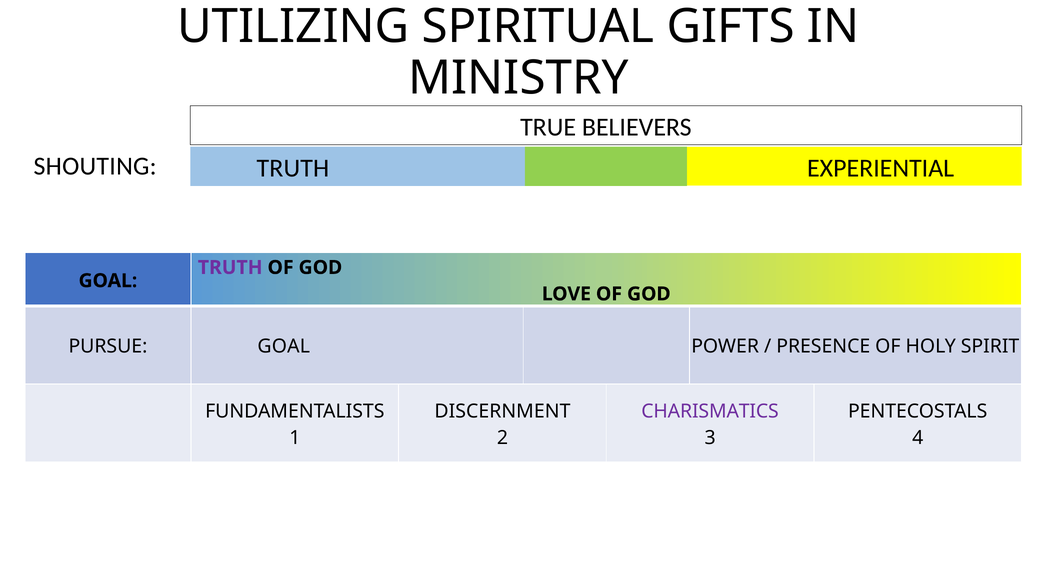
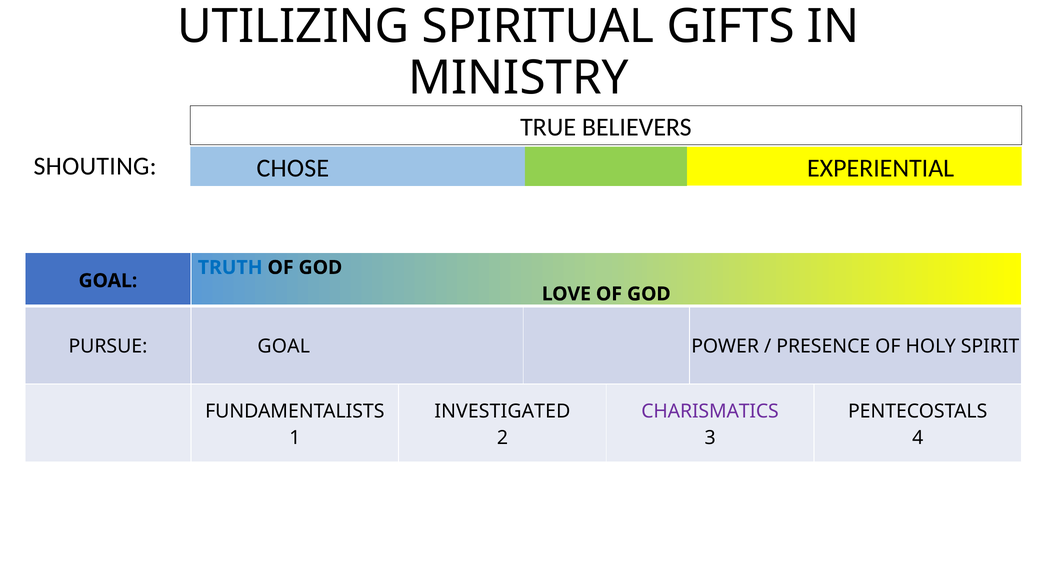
TRUTH: TRUTH -> CHOSE (293, 168)
TRUTH colour: purple -> blue (230, 268)
DISCERNMENT: DISCERNMENT -> INVESTIGATED (502, 411)
